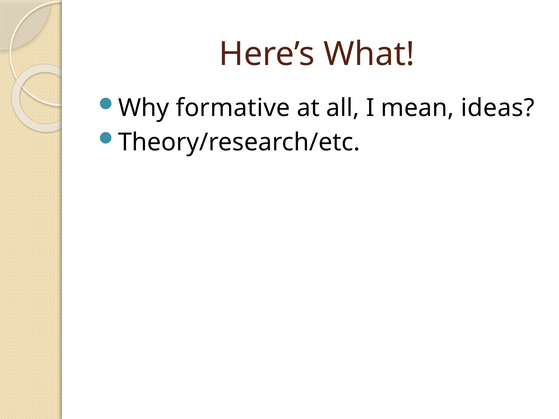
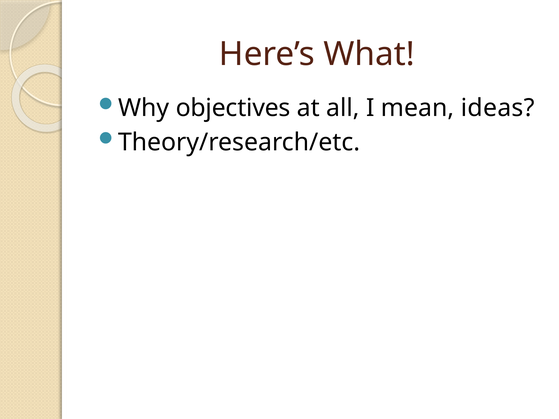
formative: formative -> objectives (233, 108)
